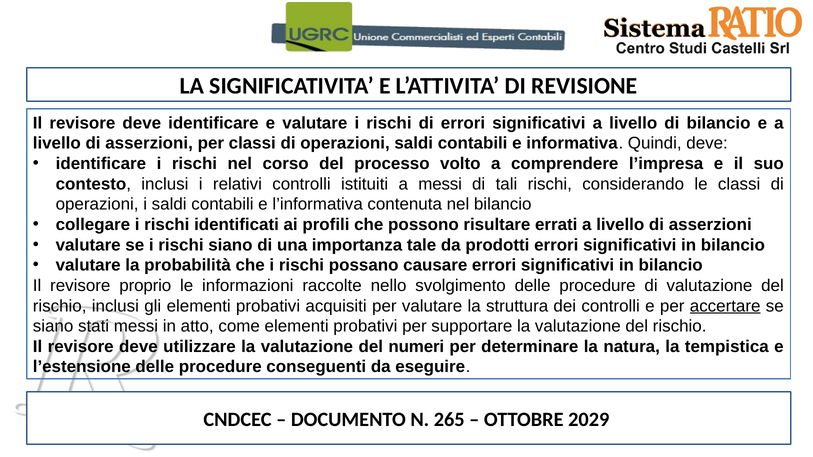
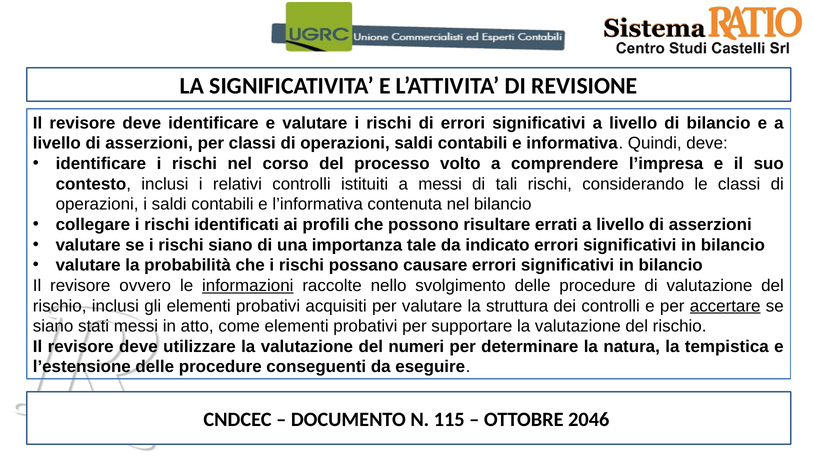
prodotti: prodotti -> indicato (497, 245)
proprio: proprio -> ovvero (145, 286)
informazioni underline: none -> present (248, 286)
265: 265 -> 115 (449, 420)
2029: 2029 -> 2046 (589, 420)
